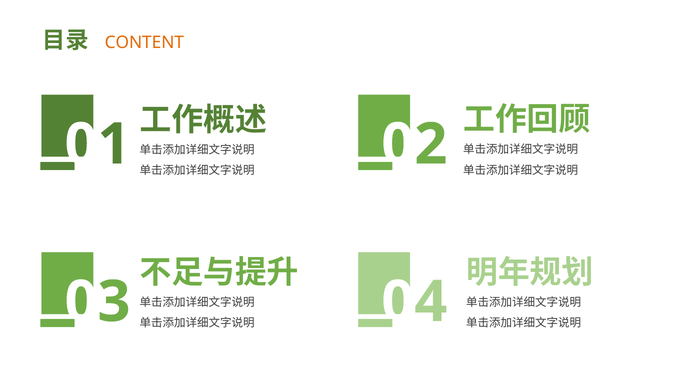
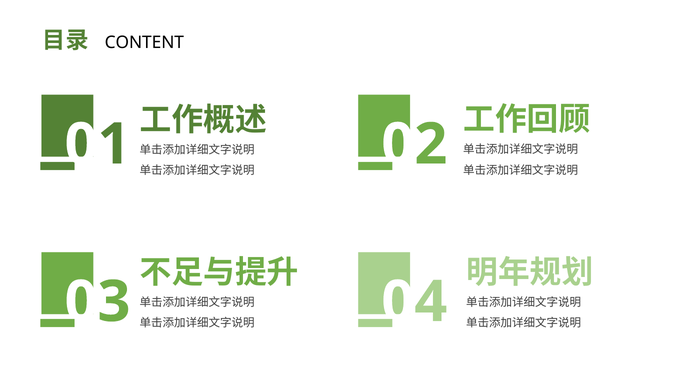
CONTENT colour: orange -> black (144, 42)
